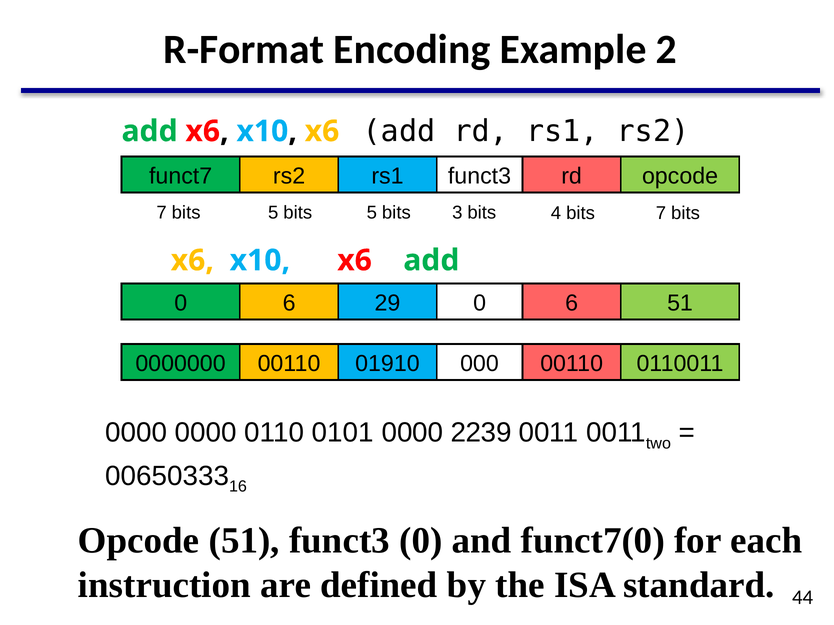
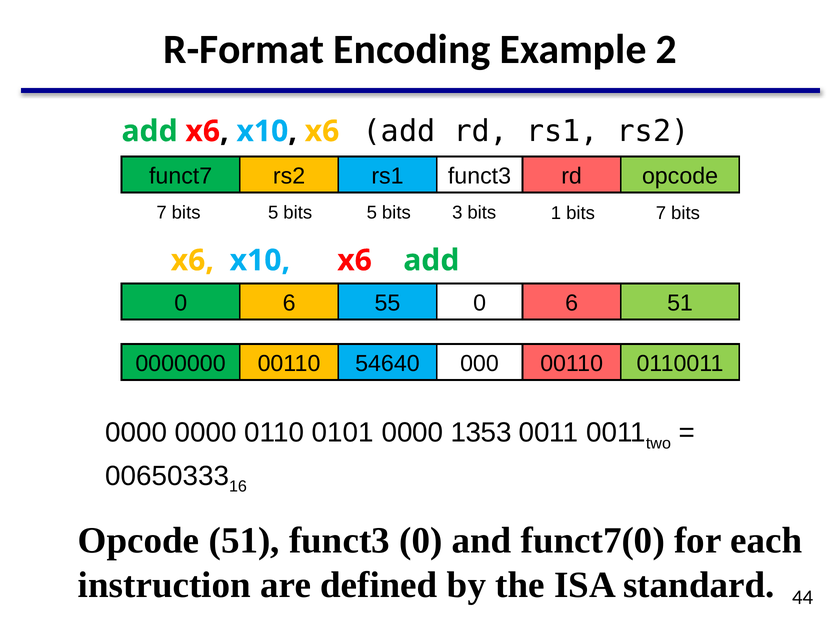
4: 4 -> 1 (556, 213)
29: 29 -> 55 (387, 303)
01910: 01910 -> 54640 (387, 364)
2239: 2239 -> 1353 (481, 433)
